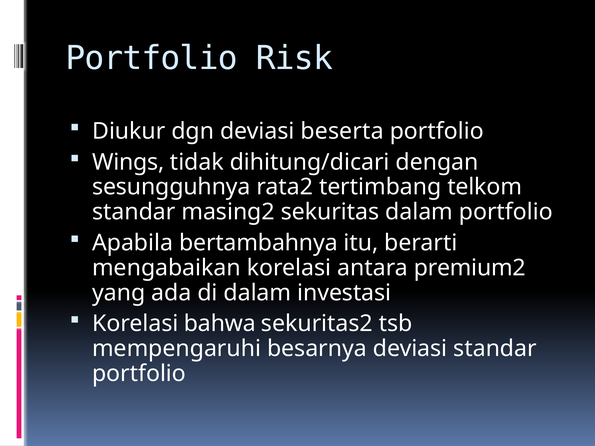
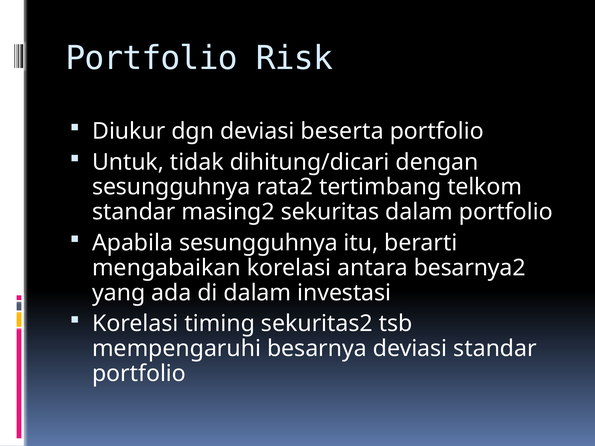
Wings: Wings -> Untuk (128, 162)
Apabila bertambahnya: bertambahnya -> sesungguhnya (258, 243)
premium2: premium2 -> besarnya2 (470, 268)
bahwa: bahwa -> timing (220, 324)
